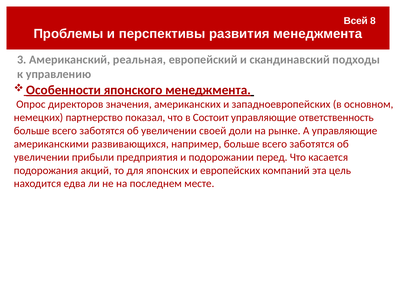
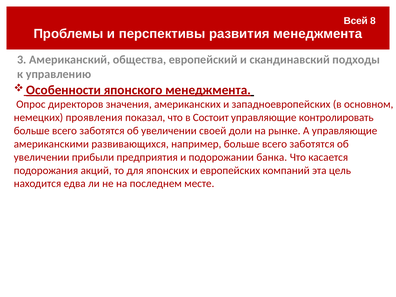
реальная: реальная -> общества (140, 60)
партнерство: партнерство -> проявления (94, 118)
ответственность: ответственность -> контролировать (336, 118)
перед: перед -> банка (272, 157)
